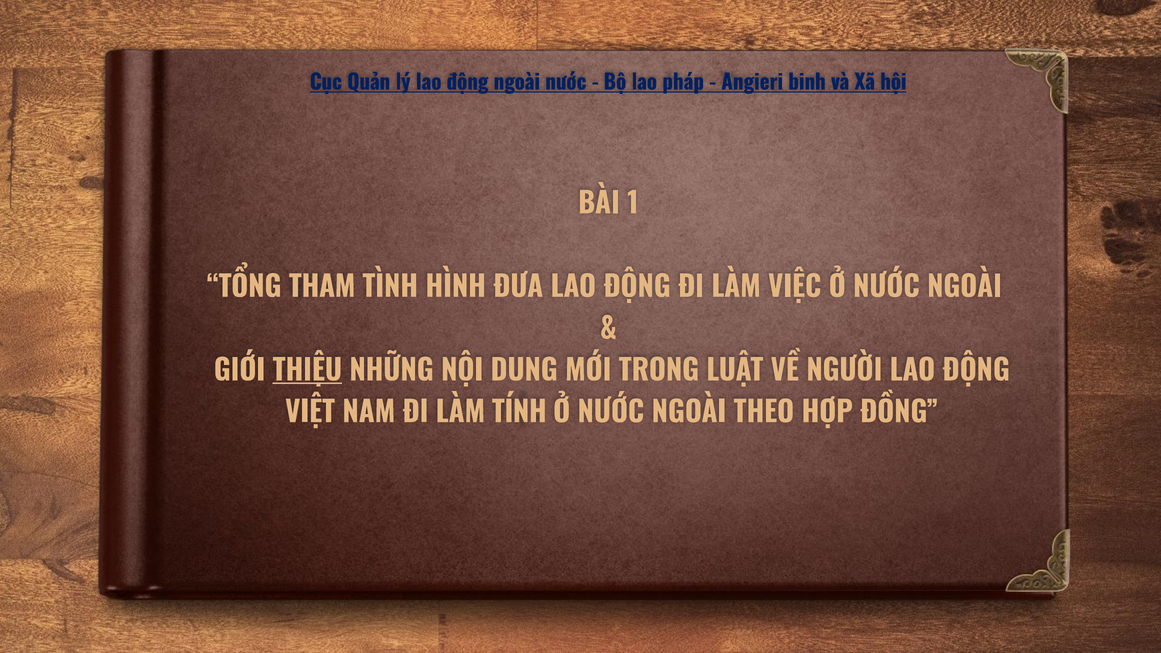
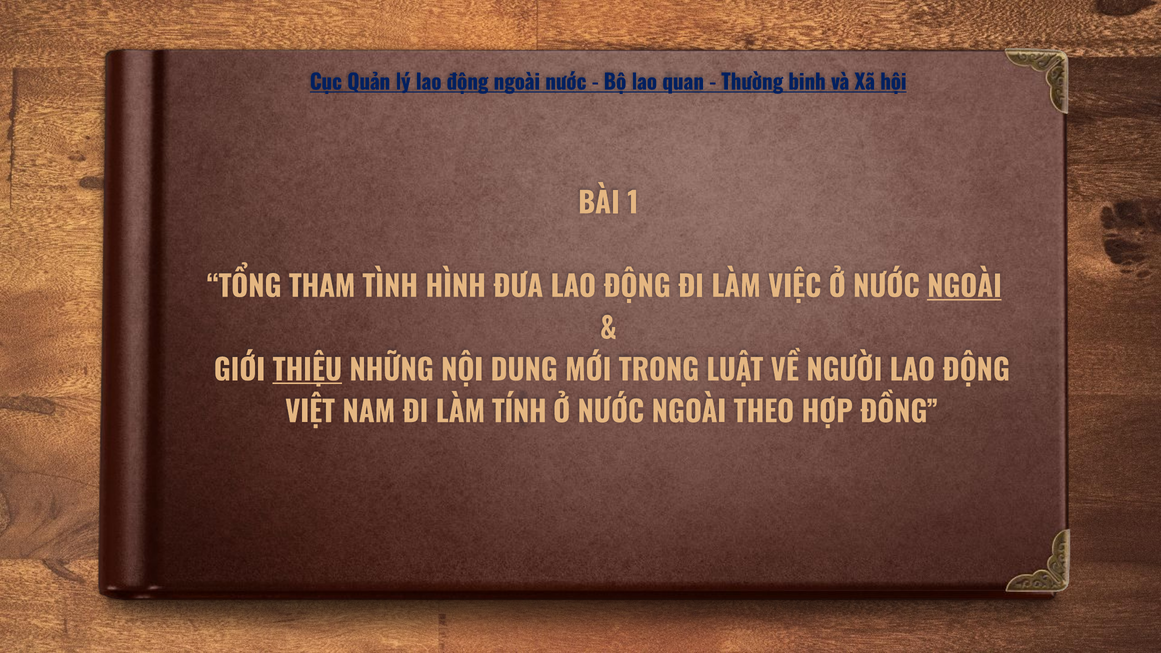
pháp: pháp -> quan (683, 83)
Angieri: Angieri -> Thường (752, 83)
NGOÀI underline: none -> present (964, 287)
